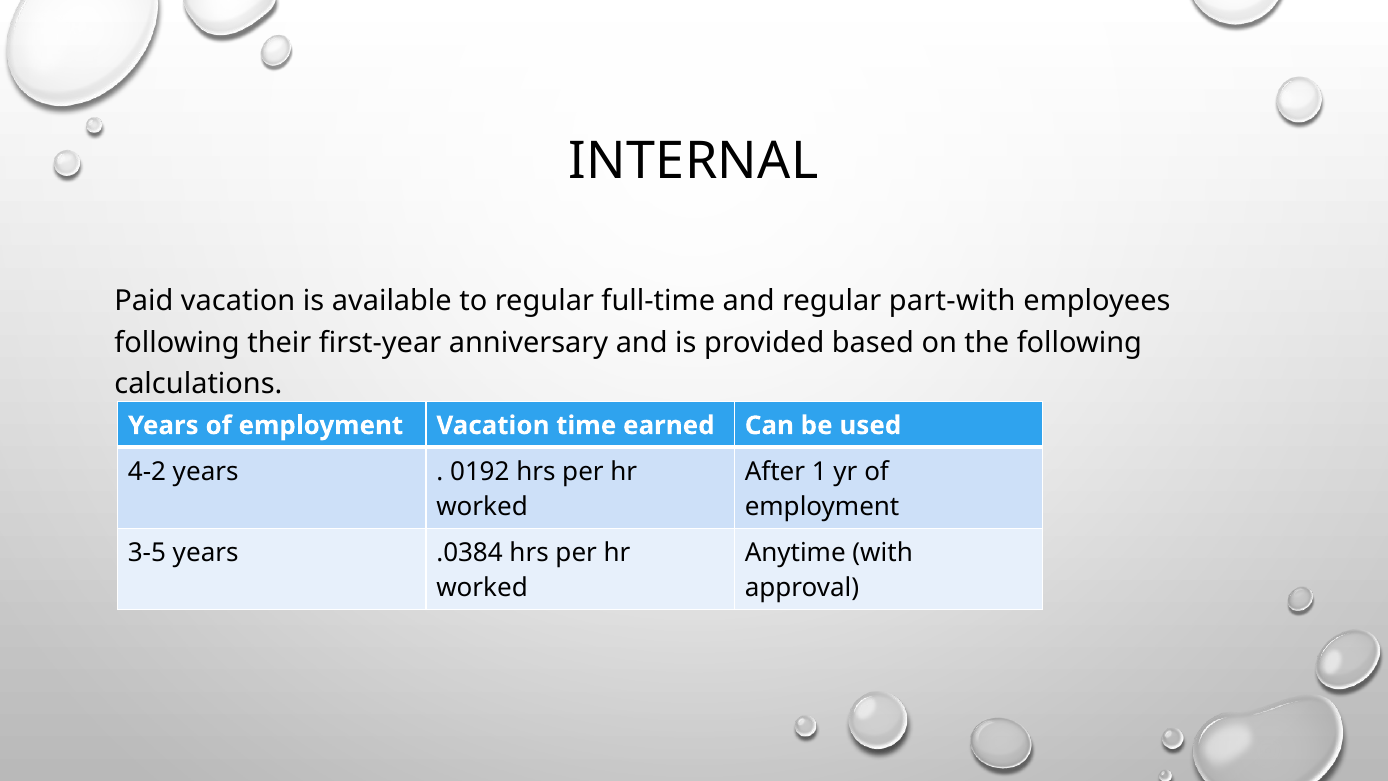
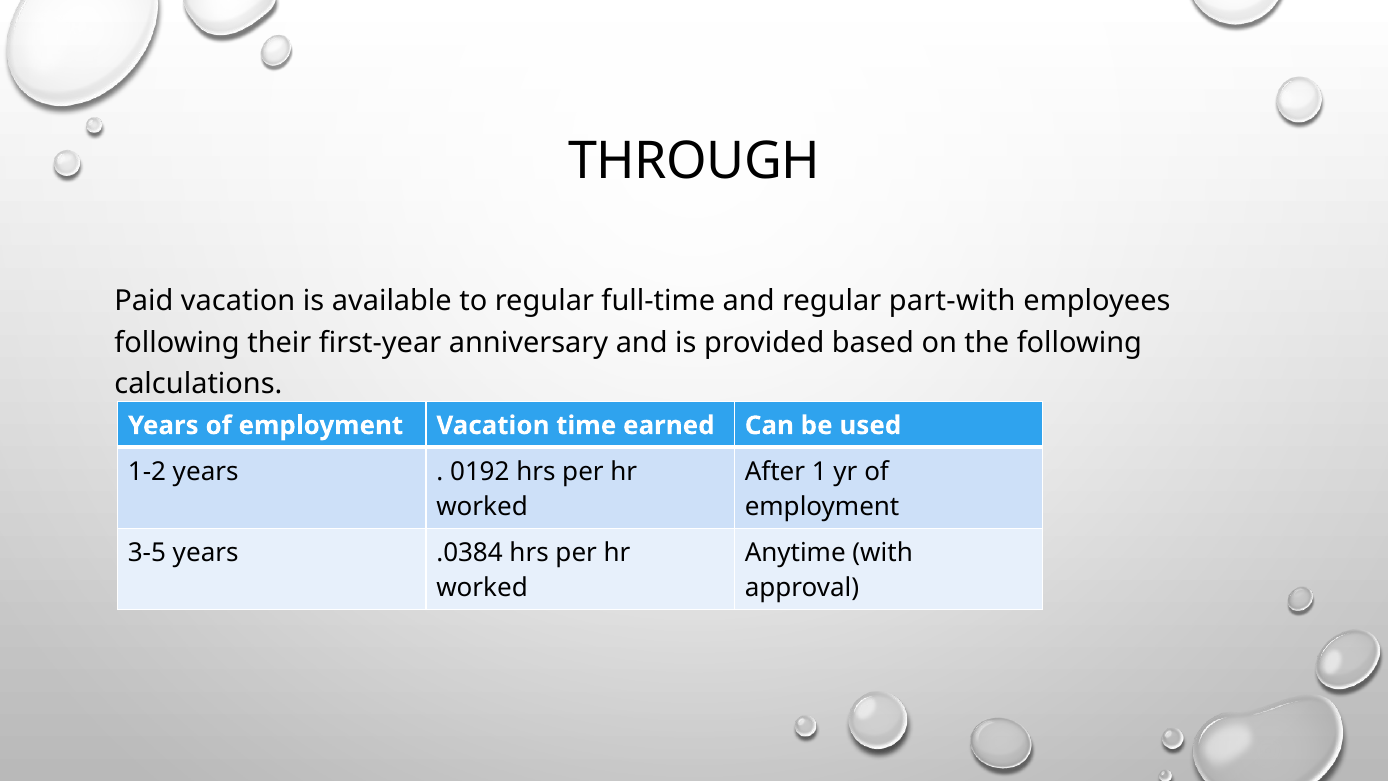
INTERNAL: INTERNAL -> THROUGH (694, 161)
4-2: 4-2 -> 1-2 (147, 471)
